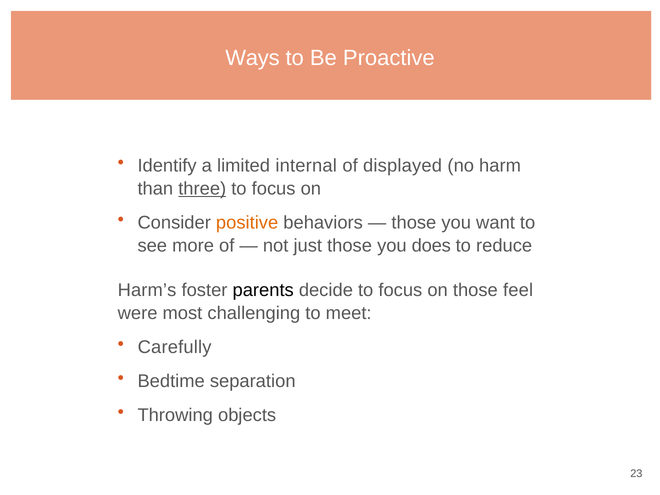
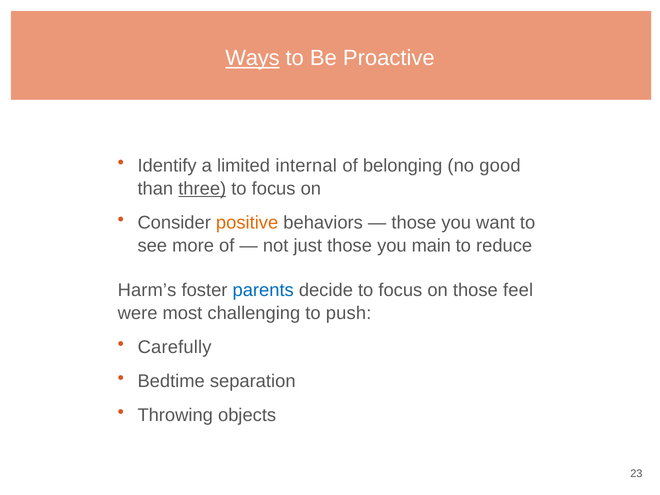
Ways underline: none -> present (252, 58)
displayed: displayed -> belonging (403, 166)
harm: harm -> good (500, 166)
does: does -> main (431, 245)
parents colour: black -> blue (263, 290)
meet: meet -> push (349, 313)
